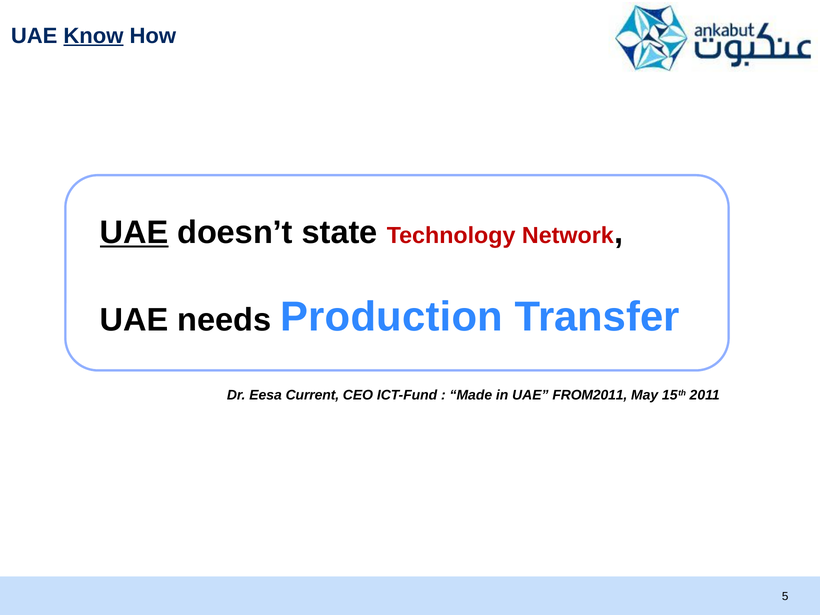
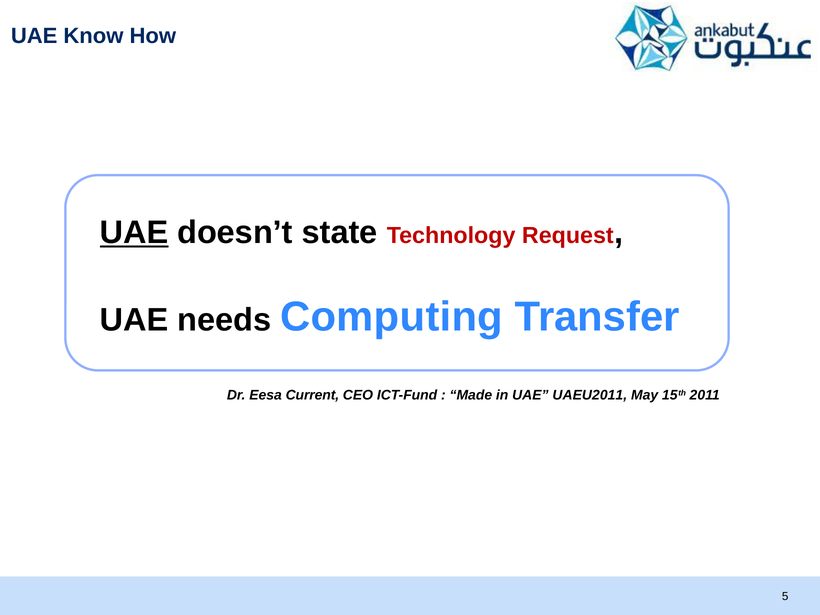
Know underline: present -> none (93, 36)
Network: Network -> Request (568, 236)
Production: Production -> Computing (392, 317)
FROM2011: FROM2011 -> UAEU2011 (590, 395)
